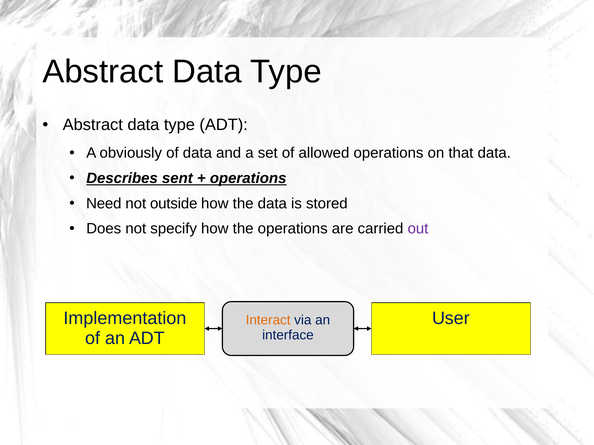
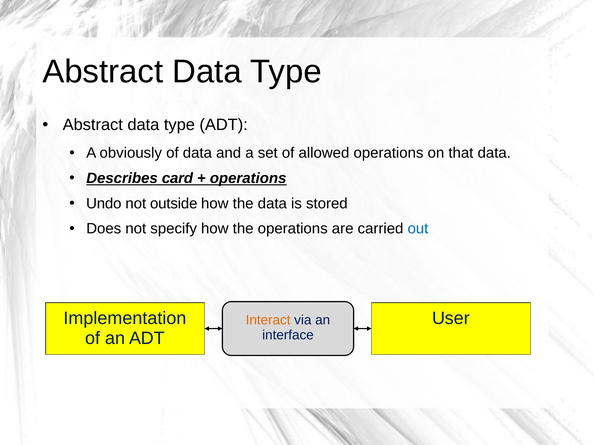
sent: sent -> card (177, 178)
Need: Need -> Undo (104, 204)
out colour: purple -> blue (418, 229)
